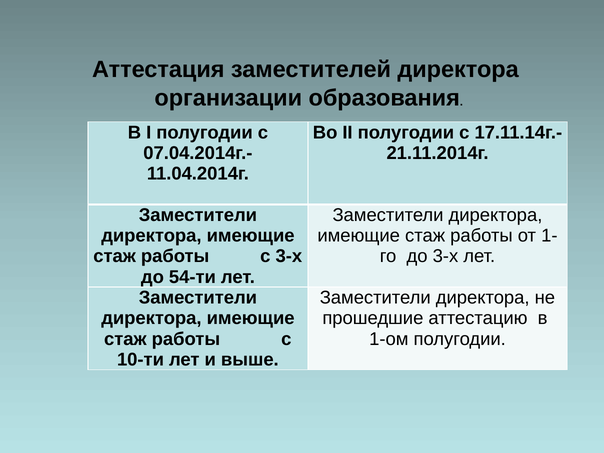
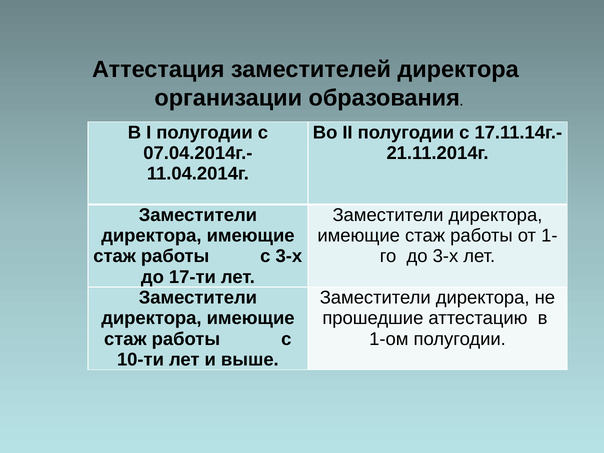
54-ти: 54-ти -> 17-ти (192, 277)
